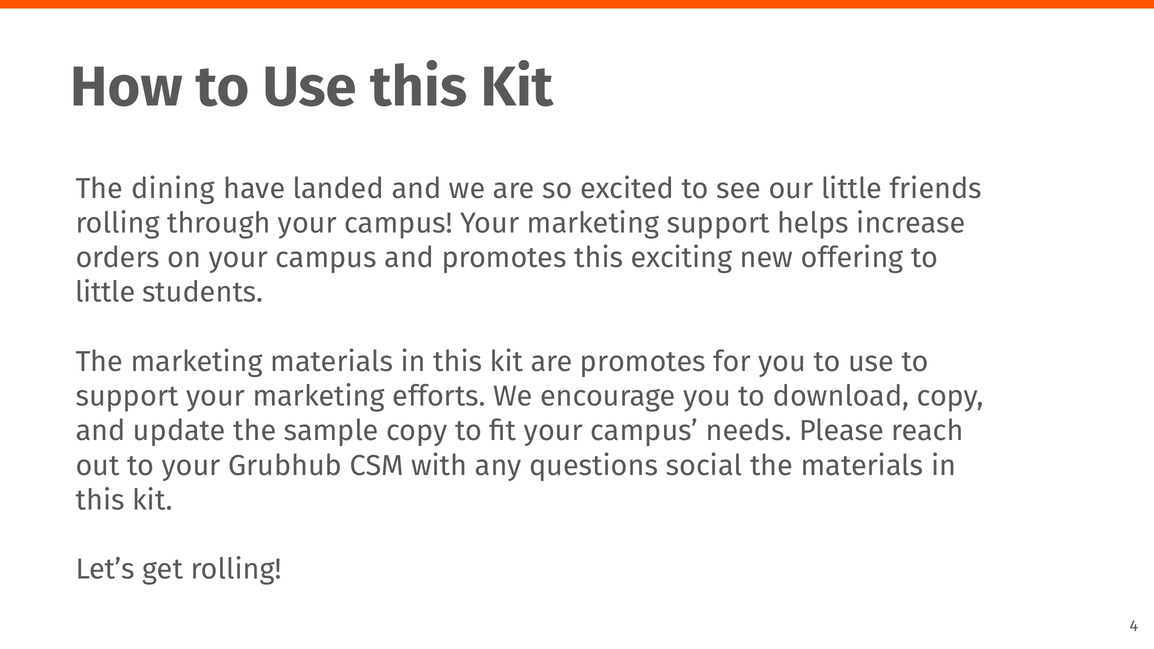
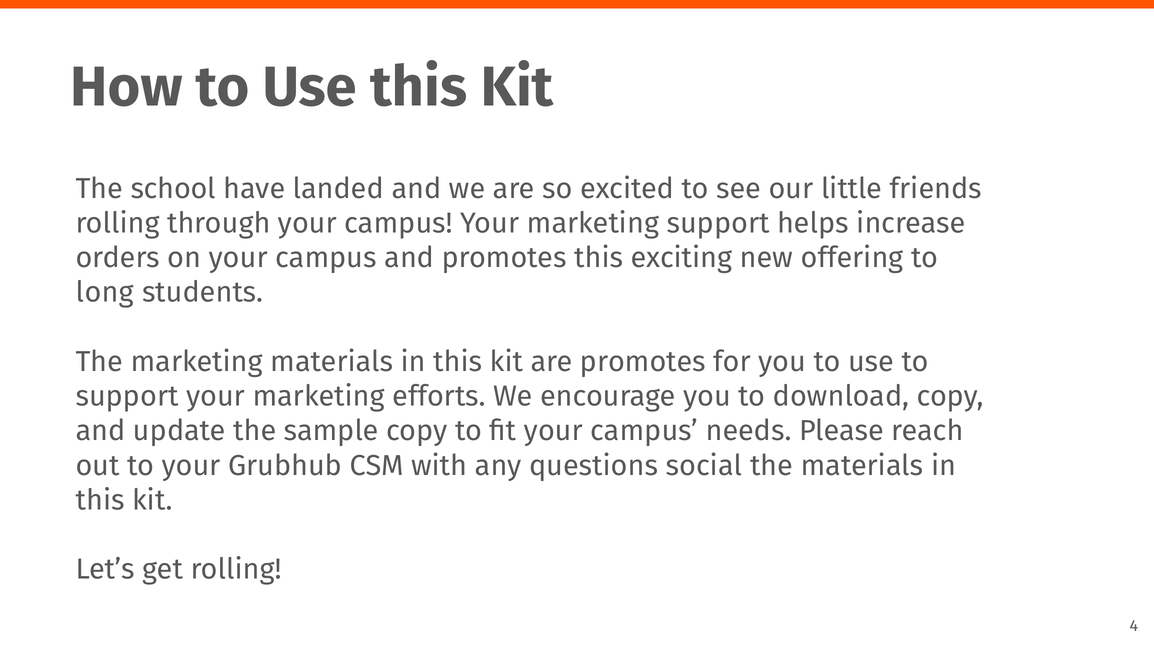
dining: dining -> school (173, 189)
little: little -> long (105, 293)
